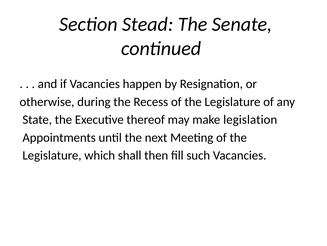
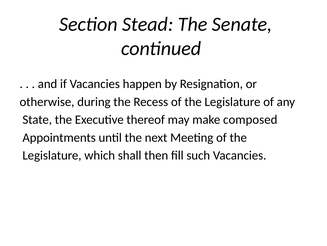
legislation: legislation -> composed (250, 119)
